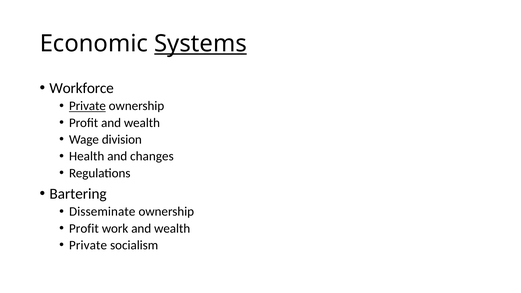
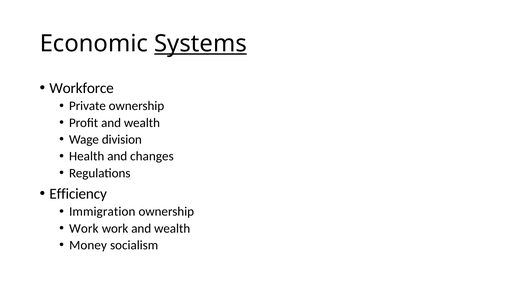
Private underline: present -> none (87, 106)
Bartering: Bartering -> Efficiency (78, 194)
Disseminate: Disseminate -> Immigration (102, 212)
Profit: Profit -> Work (84, 229)
Private: Private -> Money (88, 245)
